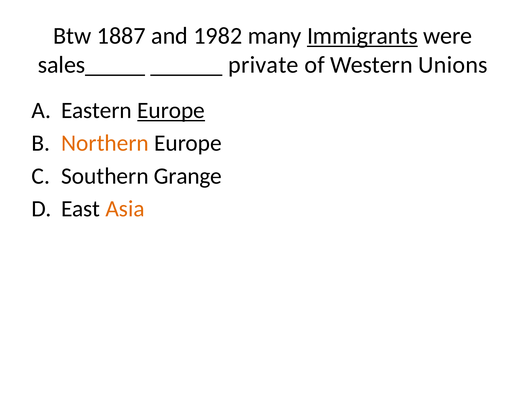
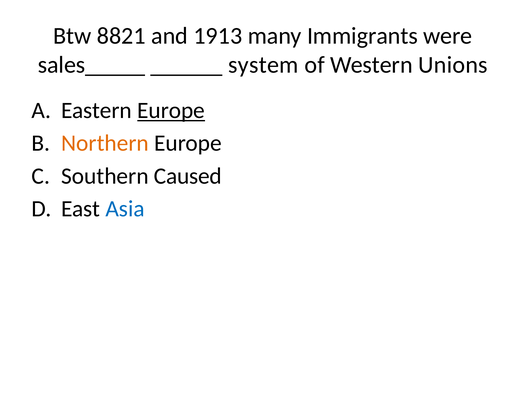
1887: 1887 -> 8821 (121, 36)
1982: 1982 -> 1913 (218, 36)
Immigrants underline: present -> none (362, 36)
private: private -> system (263, 65)
Grange: Grange -> Caused (188, 176)
Asia colour: orange -> blue (125, 209)
